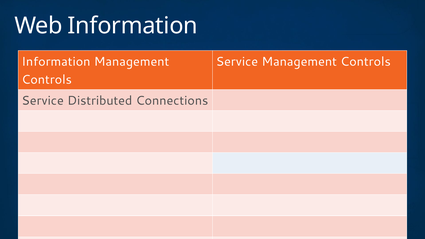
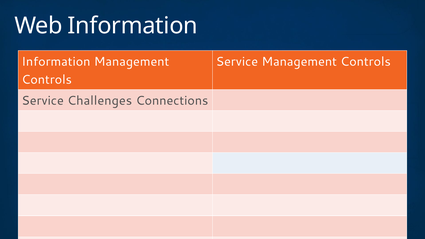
Distributed: Distributed -> Challenges (100, 101)
